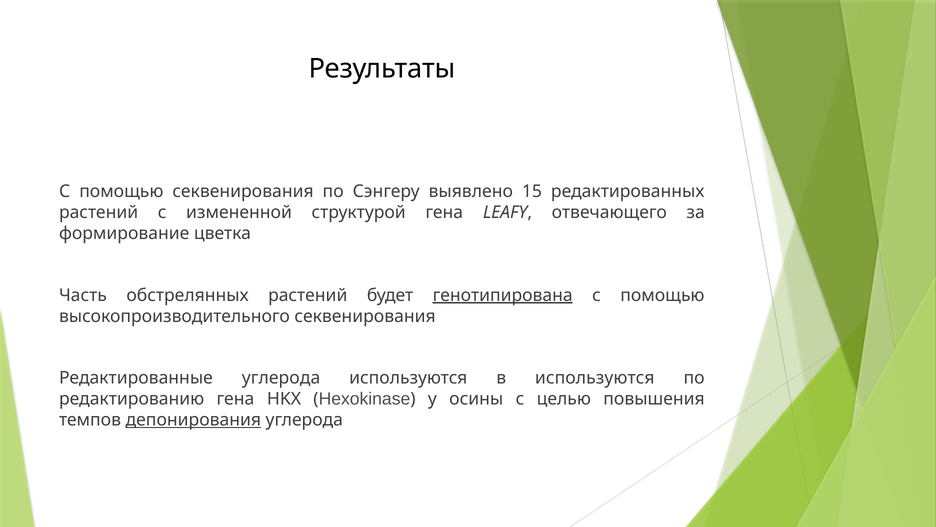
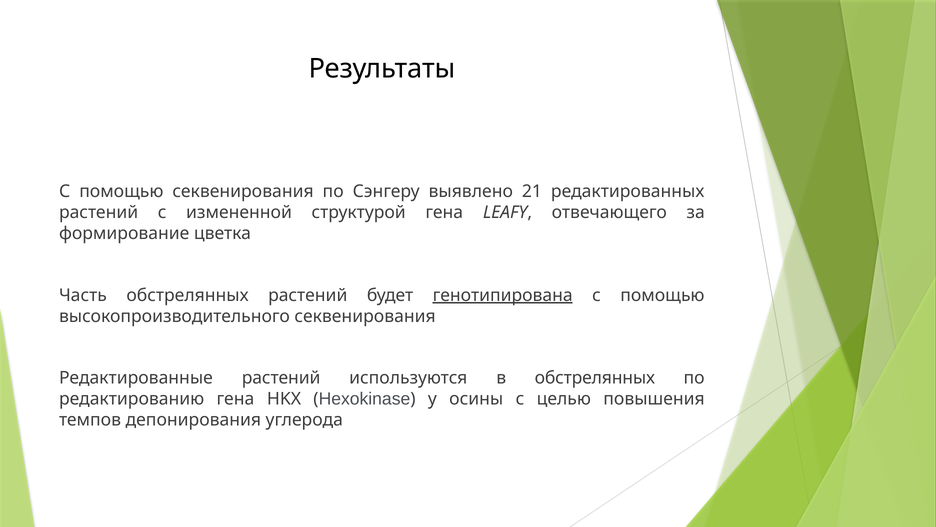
15: 15 -> 21 (532, 191)
Редактированные углерода: углерода -> растений (281, 378)
в используются: используются -> обстрелянных (595, 378)
депонирования underline: present -> none (193, 420)
